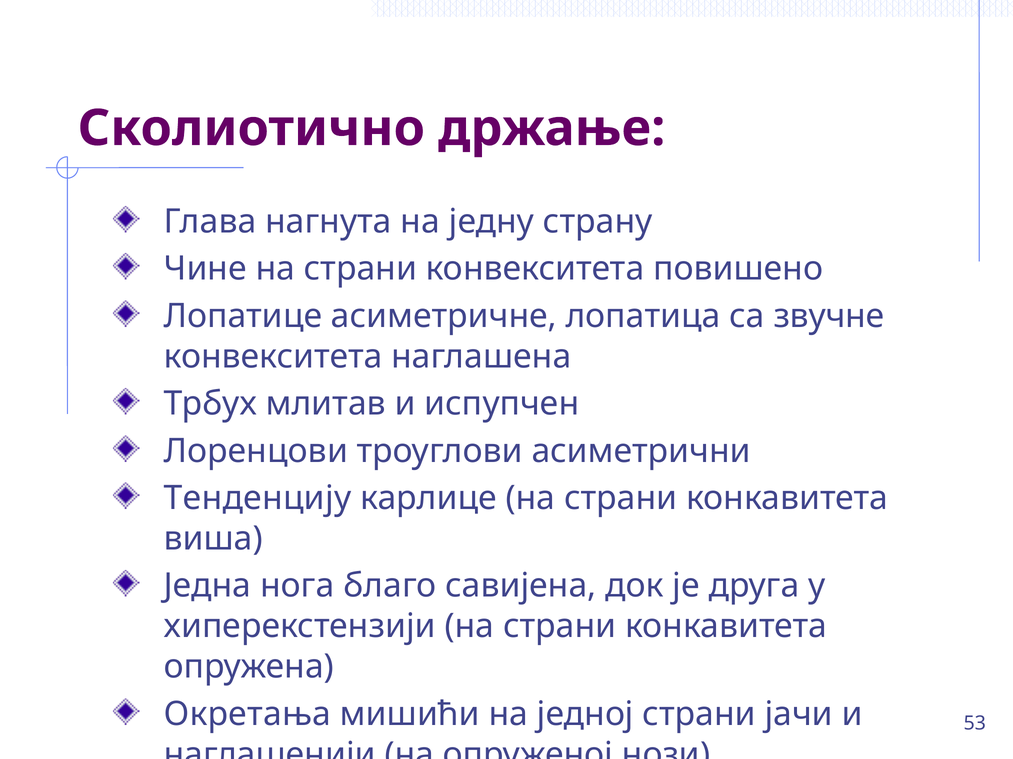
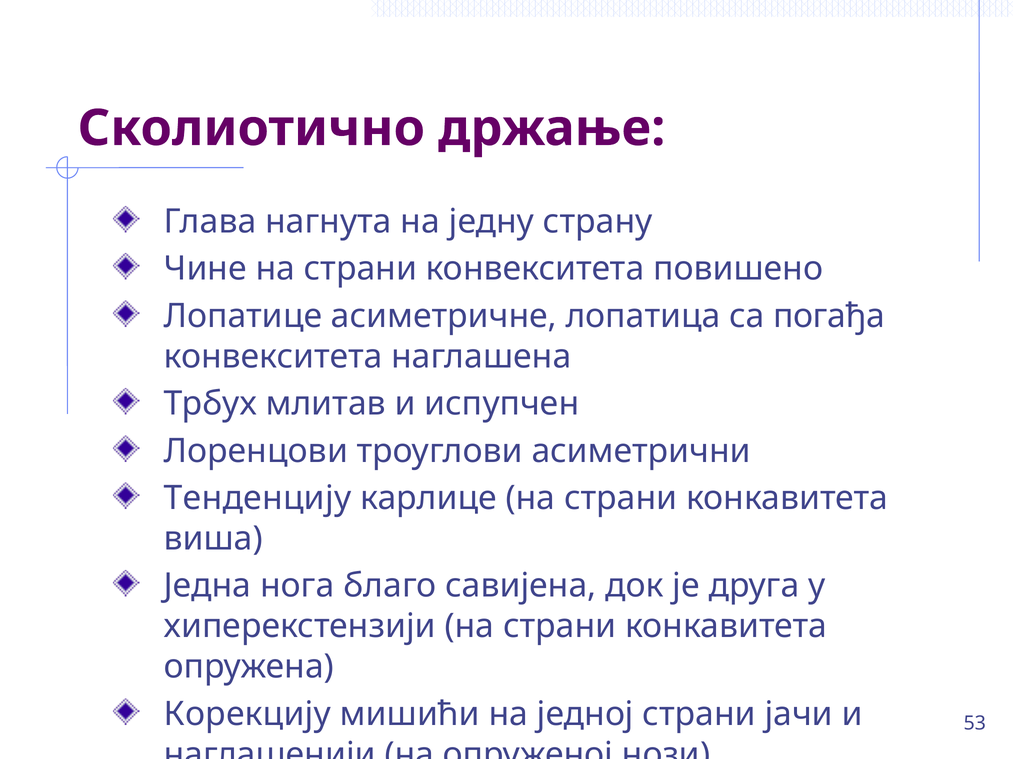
звучне: звучне -> погађа (829, 316)
Окретања: Окретања -> Корекцију (247, 715)
